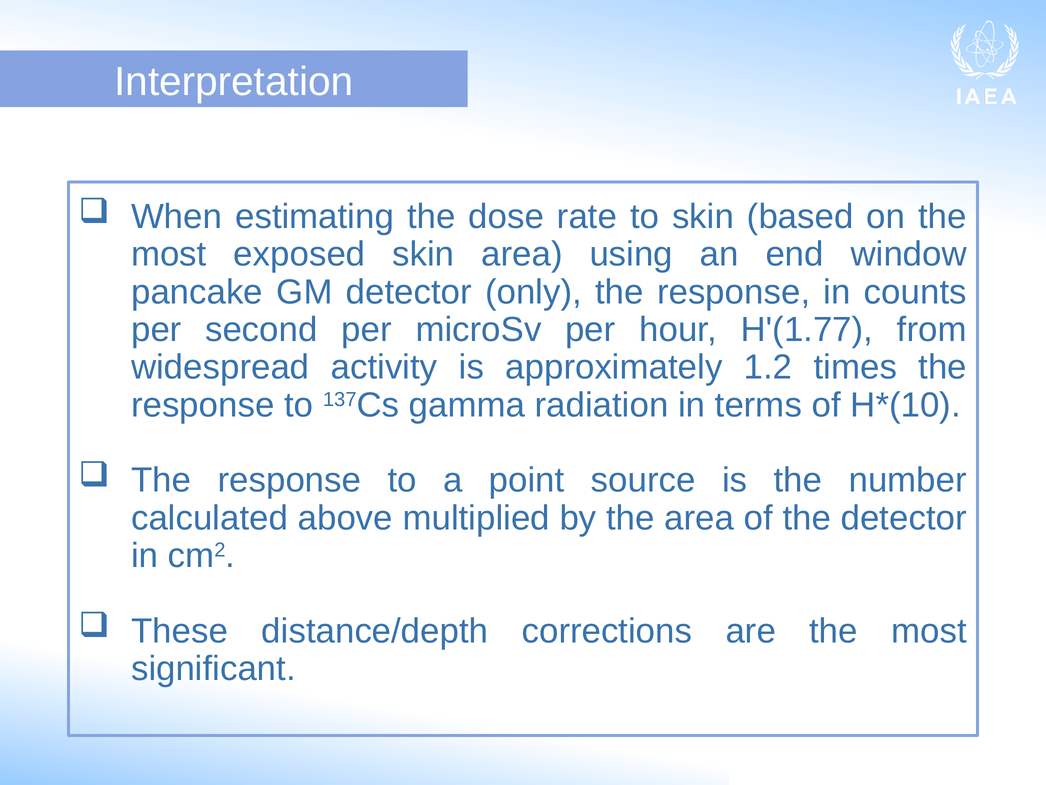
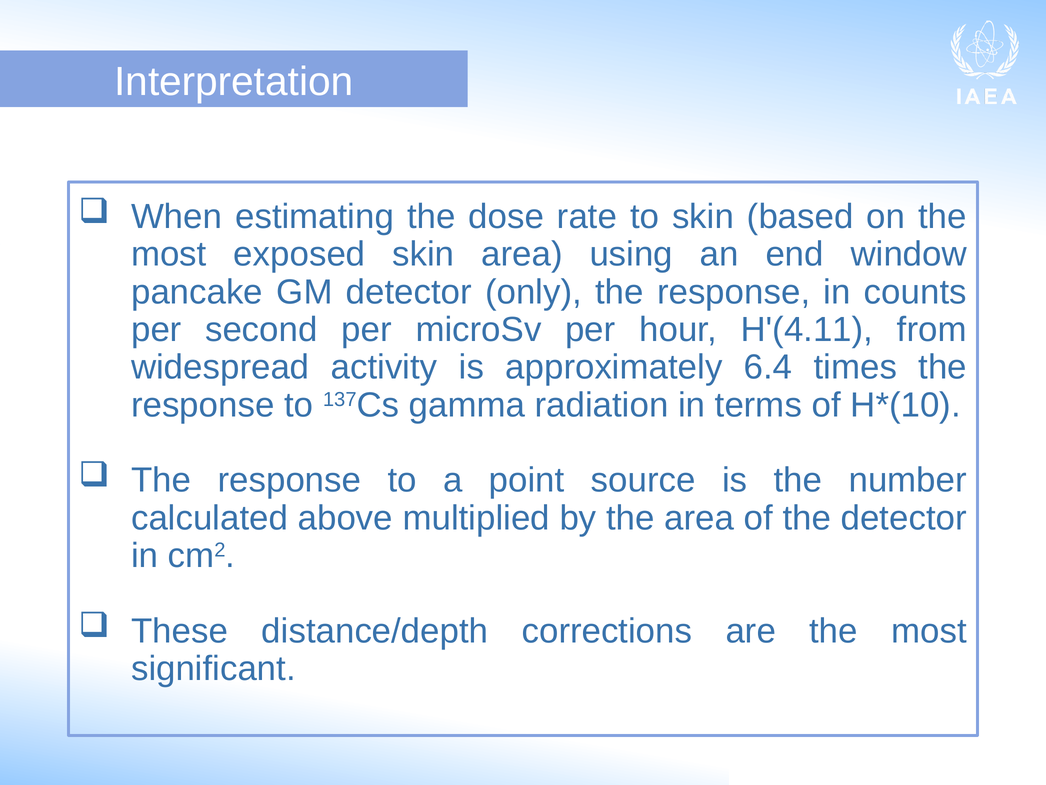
H'(1.77: H'(1.77 -> H'(4.11 (807, 330)
1.2: 1.2 -> 6.4 (768, 367)
